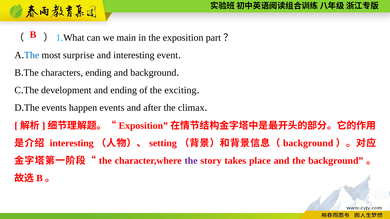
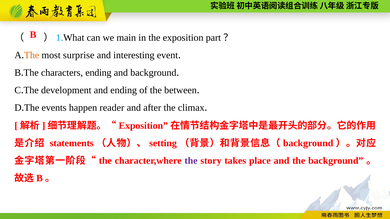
The colour: blue -> orange (32, 55)
exciting: exciting -> between (180, 90)
happen events: events -> reader (112, 108)
interesting: interesting -> statements (72, 143)
